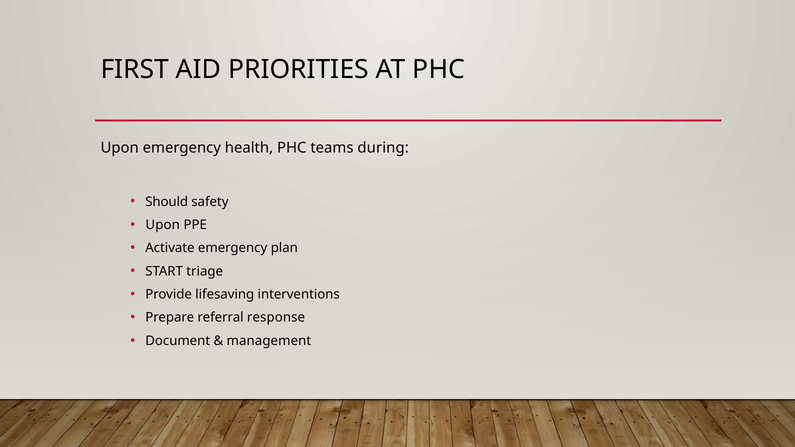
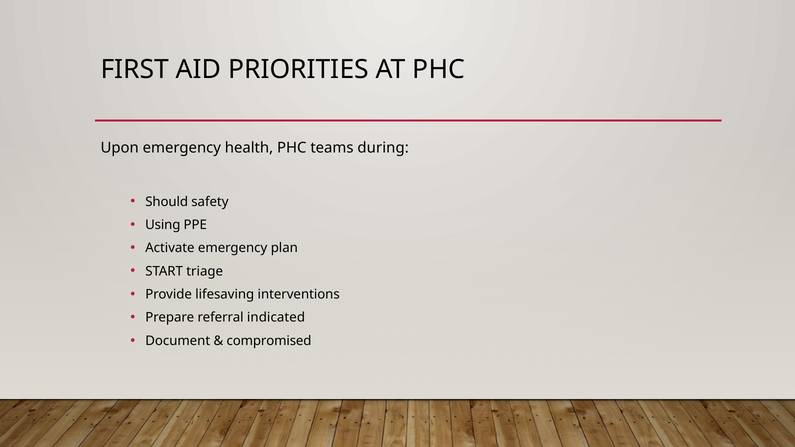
Upon: Upon -> Using (163, 225)
response: response -> indicated (276, 318)
management: management -> compromised (269, 341)
